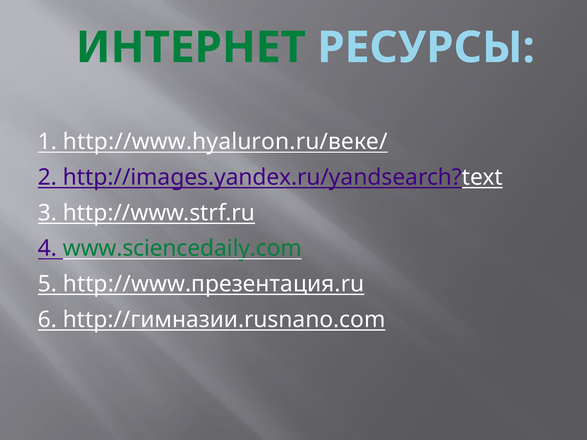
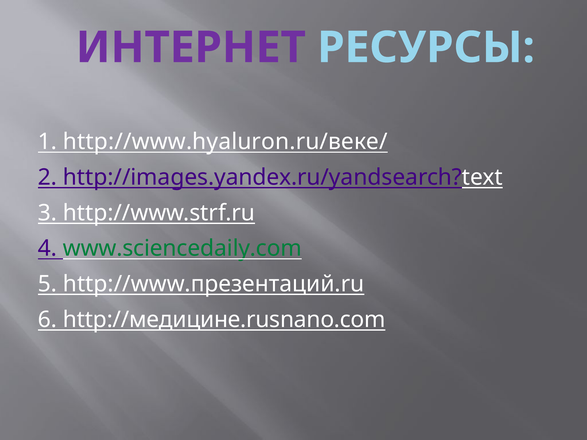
ИНТЕРНЕТ colour: green -> purple (191, 48)
http://www.презентация.ru: http://www.презентация.ru -> http://www.презентаций.ru (214, 284)
http://гимназии.rusnano.com: http://гимназии.rusnano.com -> http://медицине.rusnano.com (224, 320)
